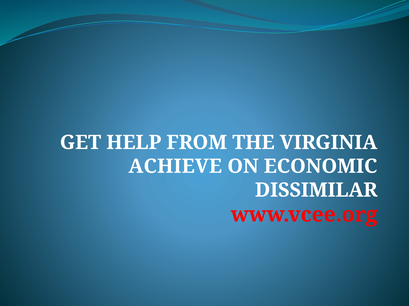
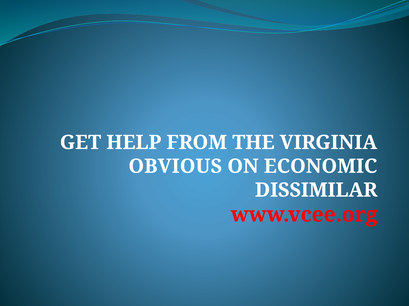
ACHIEVE: ACHIEVE -> OBVIOUS (175, 167)
